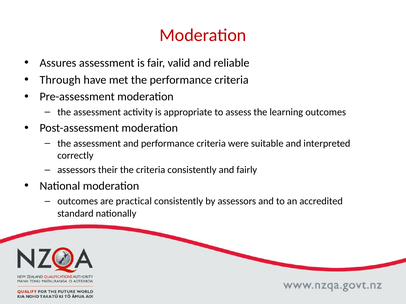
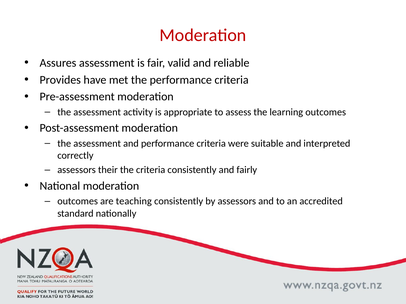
Through: Through -> Provides (60, 80)
practical: practical -> teaching (134, 202)
